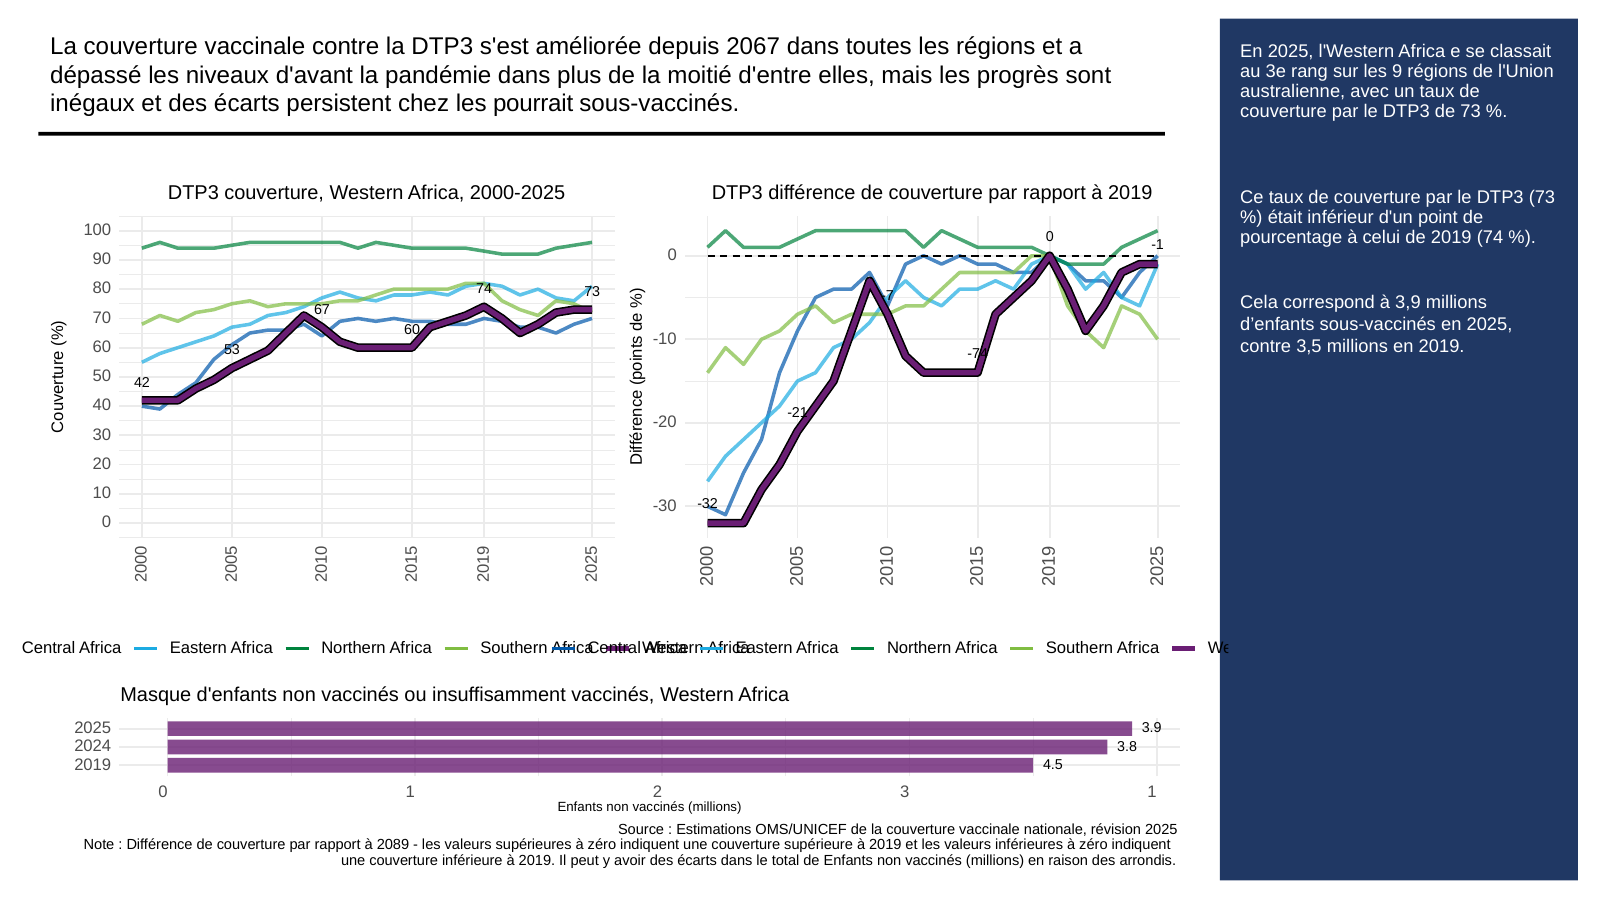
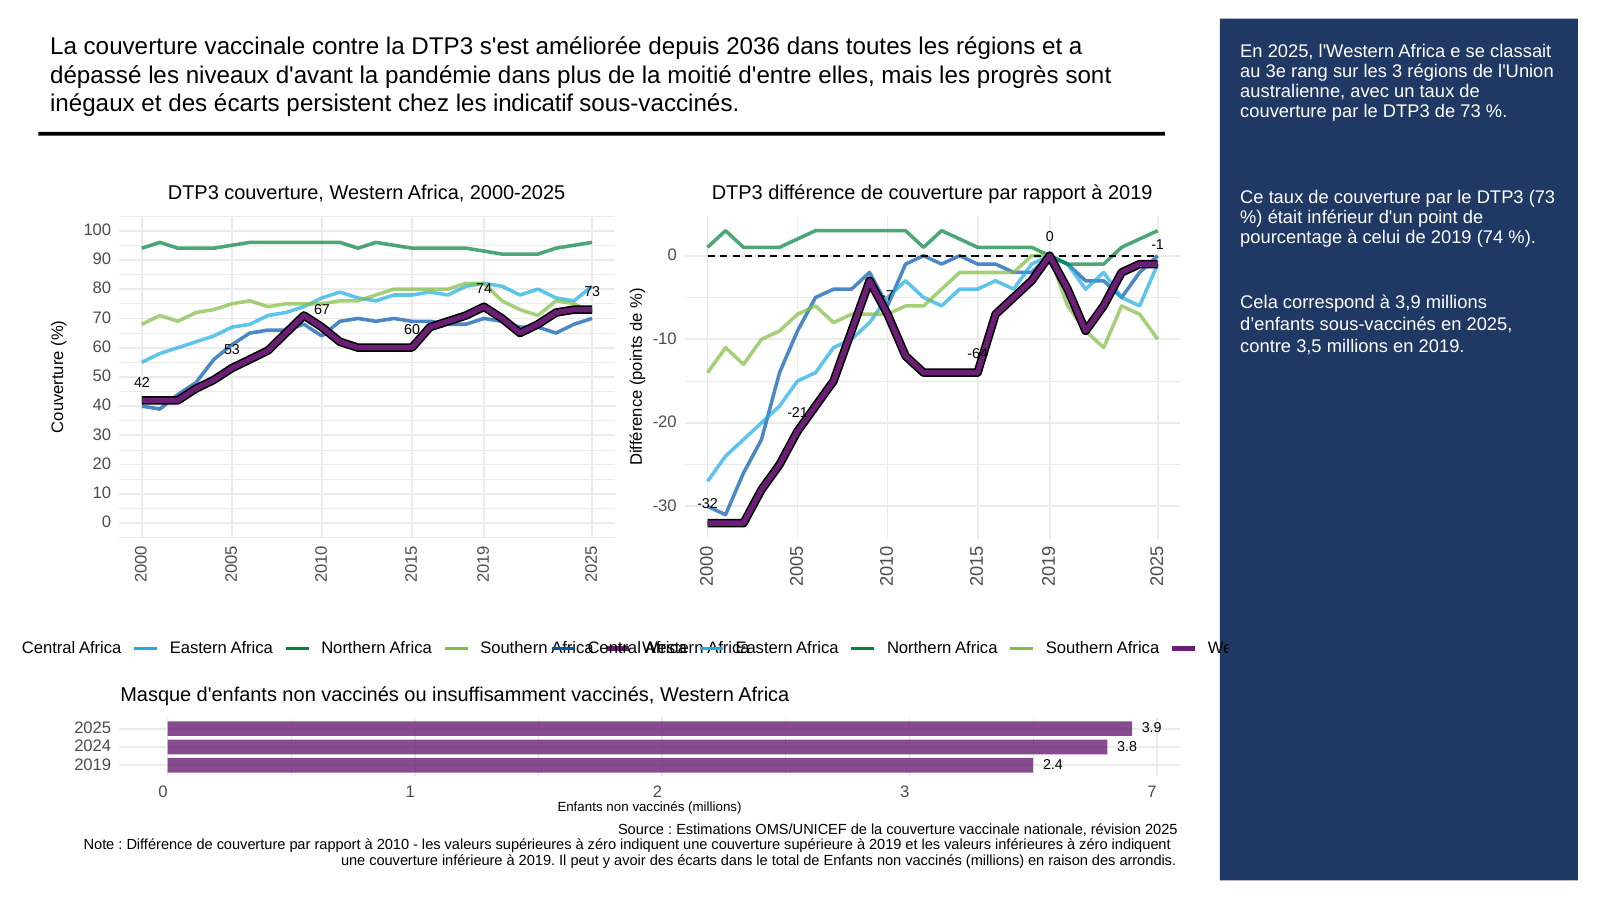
2067: 2067 -> 2036 (753, 46)
les 9: 9 -> 3 (1397, 71)
pourrait: pourrait -> indicatif (533, 104)
-74: -74 -> -64 (978, 354)
4.5: 4.5 -> 2.4 (1053, 765)
3 1: 1 -> 7 (1152, 792)
2089: 2089 -> 2010 (393, 845)
